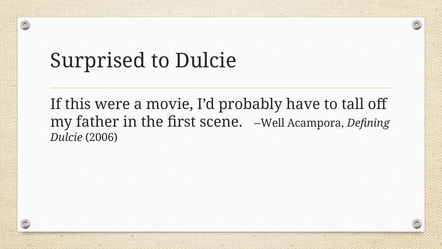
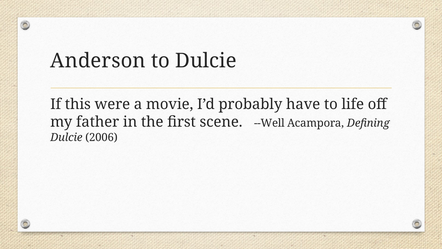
Surprised: Surprised -> Anderson (98, 61)
tall: tall -> life (353, 104)
